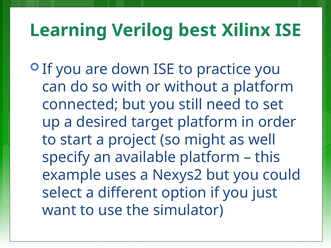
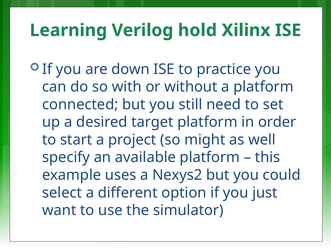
best: best -> hold (197, 30)
